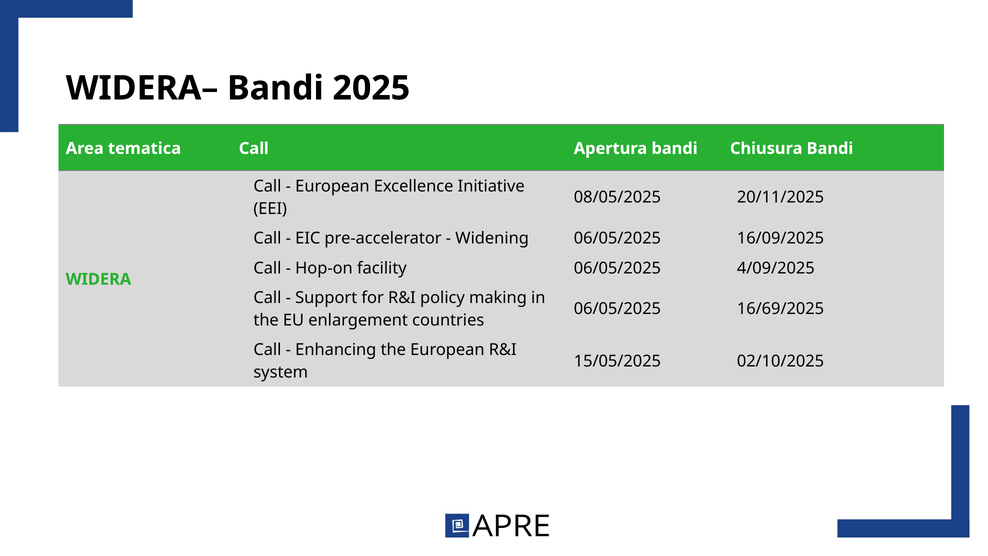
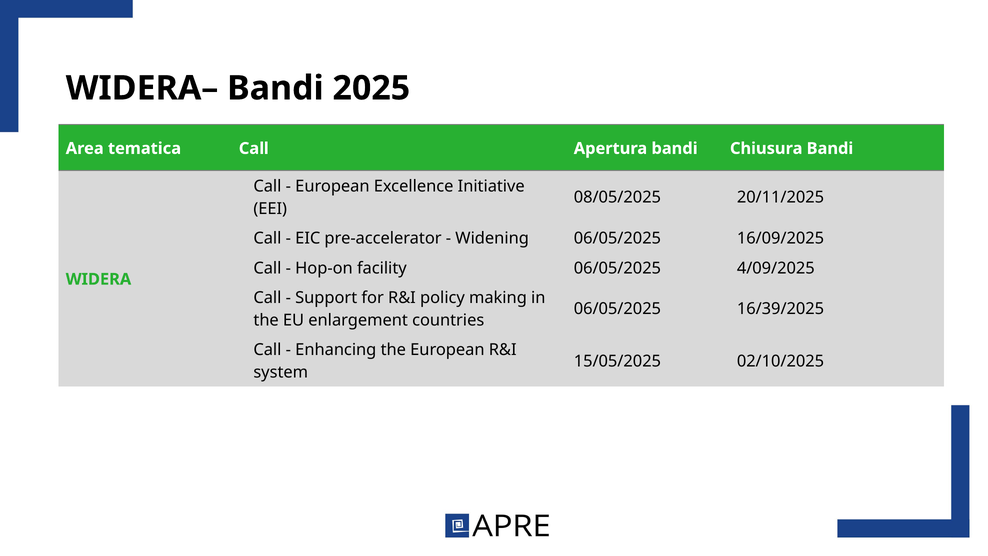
16/69/2025: 16/69/2025 -> 16/39/2025 (781, 309)
